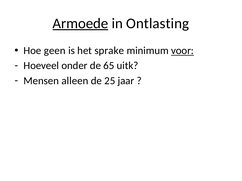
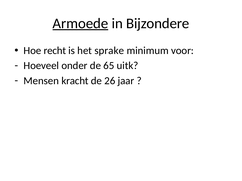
Ontlasting: Ontlasting -> Bijzondere (158, 23)
geen: geen -> recht (55, 51)
voor underline: present -> none (182, 51)
alleen: alleen -> kracht (75, 81)
25: 25 -> 26 (110, 81)
